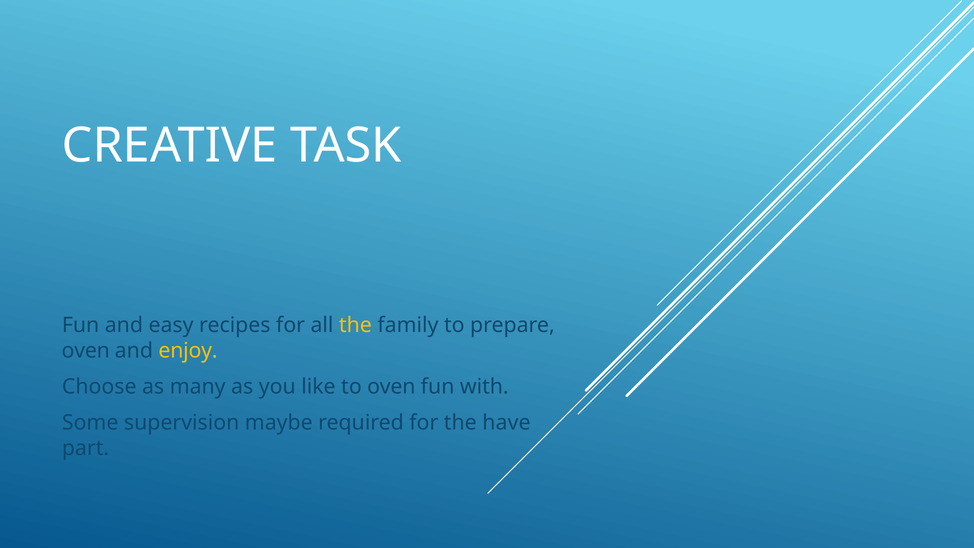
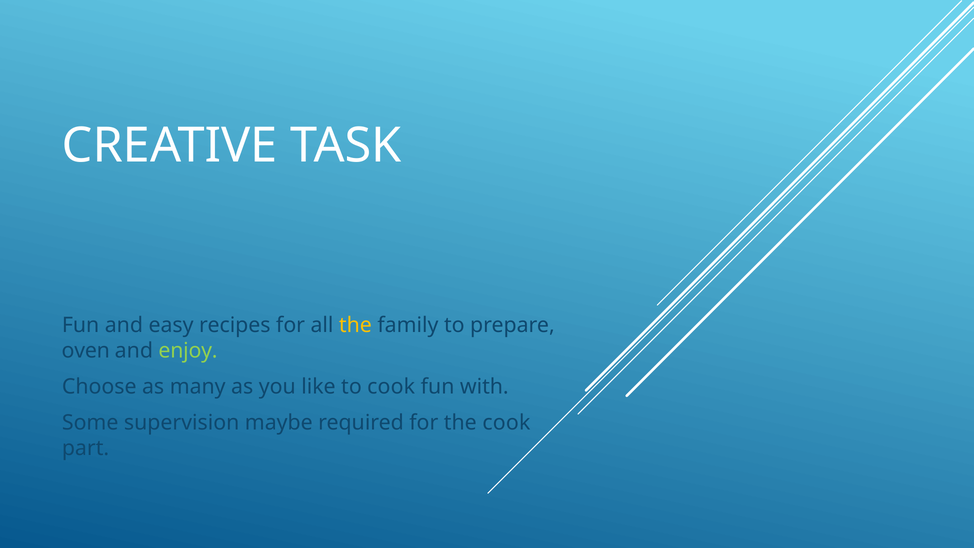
enjoy colour: yellow -> light green (188, 351)
to oven: oven -> cook (391, 386)
the have: have -> cook (506, 422)
